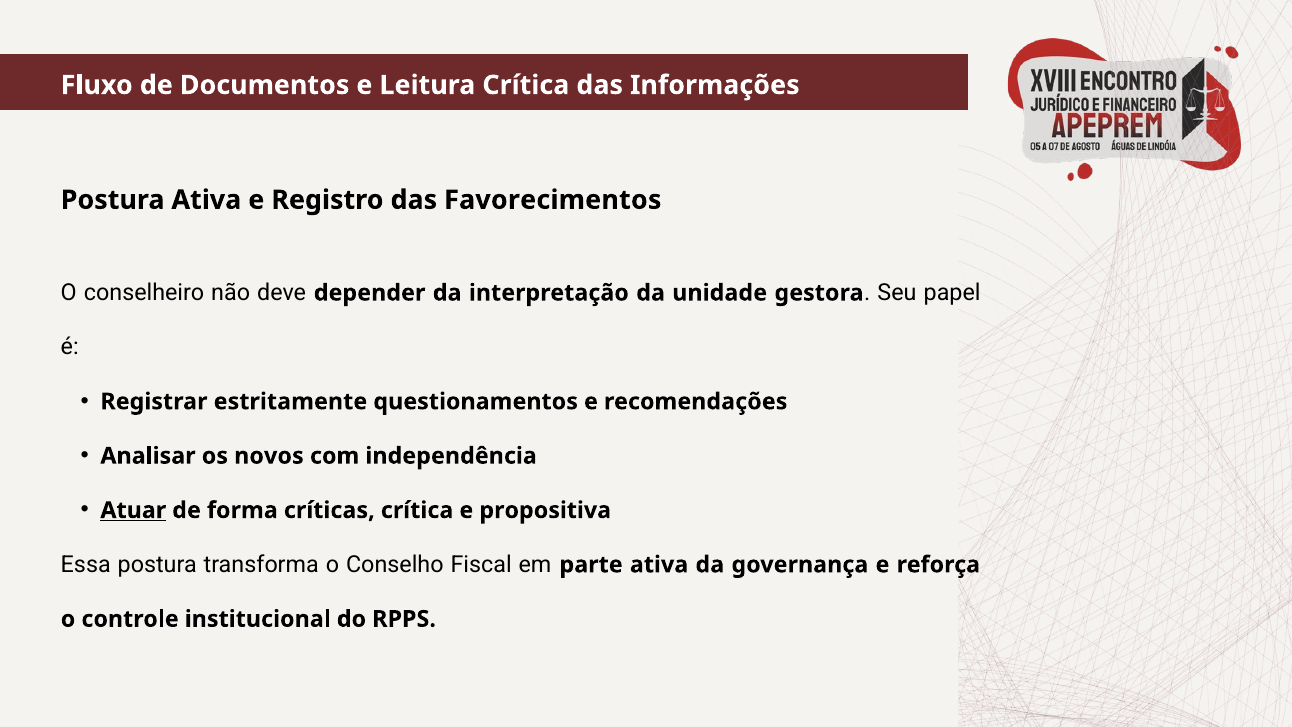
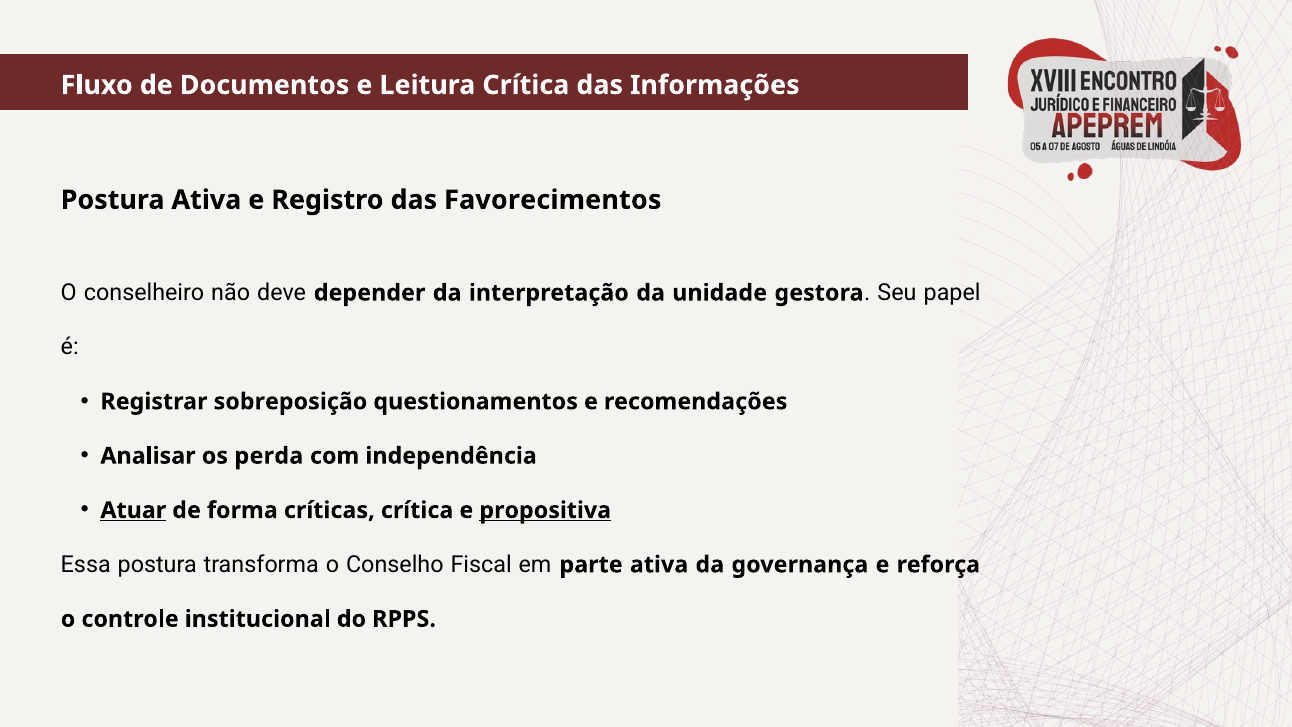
estritamente: estritamente -> sobreposição (290, 401)
novos: novos -> perda (269, 456)
propositiva underline: none -> present (545, 510)
